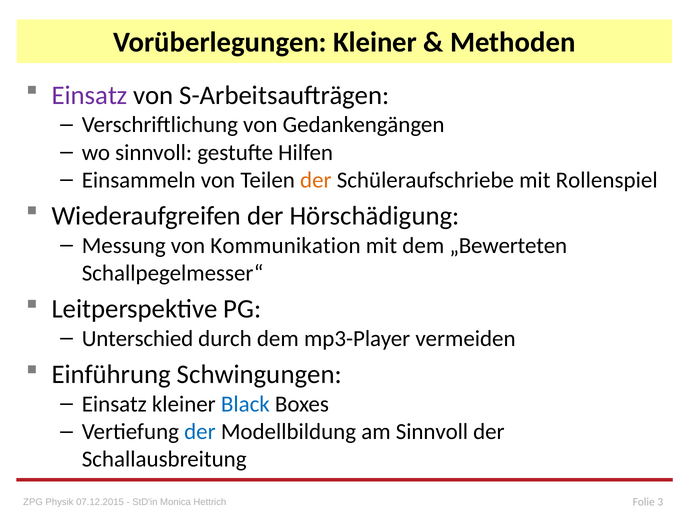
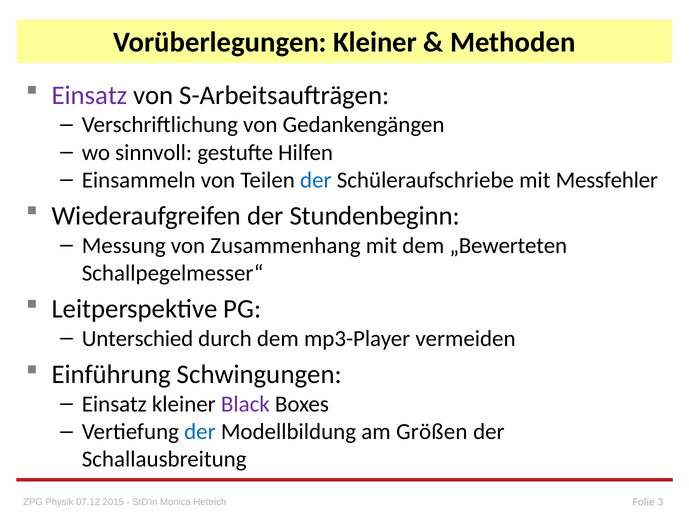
der colour: orange -> blue (316, 180)
Rollenspiel: Rollenspiel -> Messfehler (607, 180)
Hörschädigung: Hörschädigung -> Stundenbeginn (375, 216)
Kommunikation: Kommunikation -> Zusammenhang (285, 245)
Black colour: blue -> purple (245, 404)
am Sinnvoll: Sinnvoll -> Größen (432, 432)
